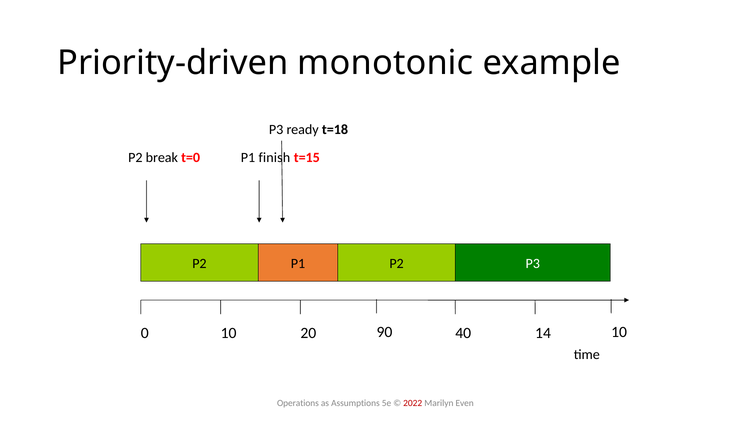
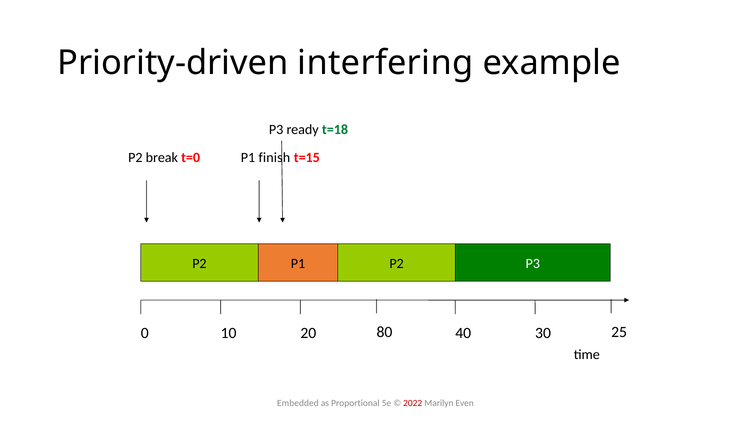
monotonic: monotonic -> interfering (385, 63)
t=18 colour: black -> green (335, 130)
90: 90 -> 80 (384, 332)
14: 14 -> 30 (543, 333)
20 10: 10 -> 25 (619, 332)
Operations: Operations -> Embedded (298, 403)
Assumptions: Assumptions -> Proportional (355, 403)
